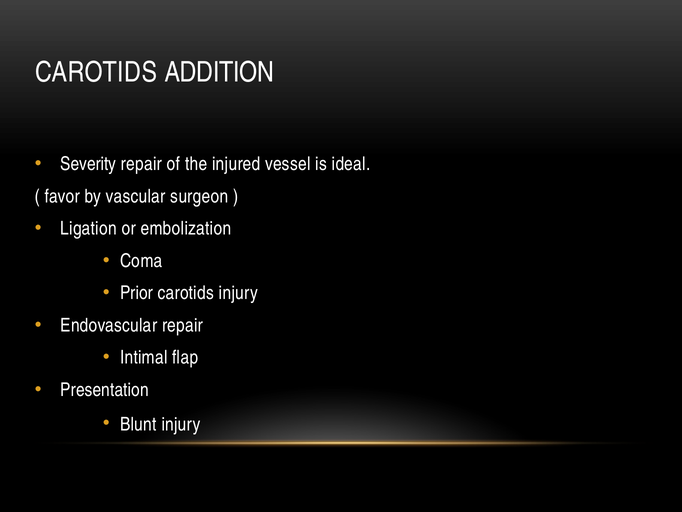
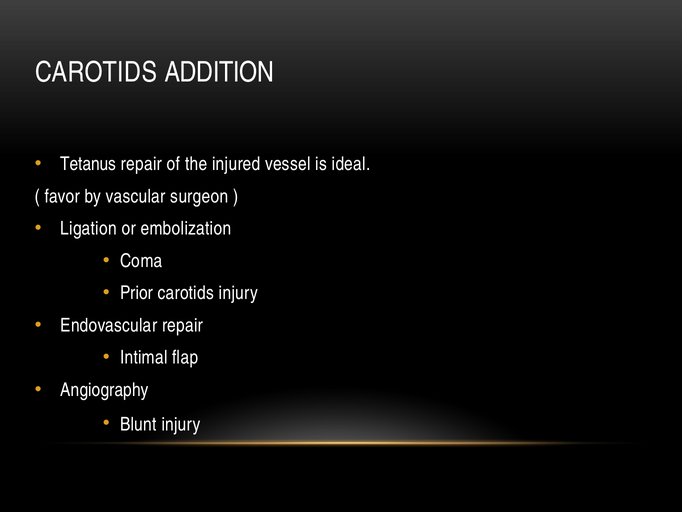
Severity: Severity -> Tetanus (88, 164)
Presentation: Presentation -> Angiography (105, 390)
